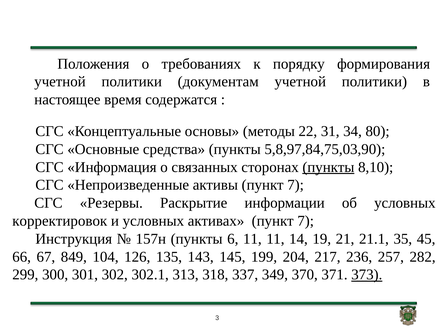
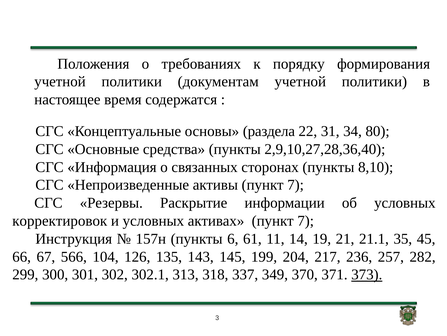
методы: методы -> раздела (269, 131)
5,8,97,84,75,03,90: 5,8,97,84,75,03,90 -> 2,9,10,27,28,36,40 (325, 149)
пункты underline: present -> none (328, 167)
6 11: 11 -> 61 (252, 238)
849: 849 -> 566 (74, 256)
